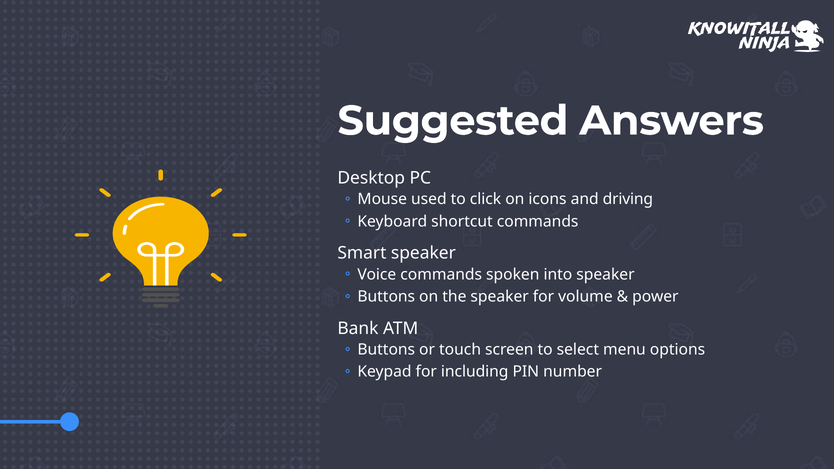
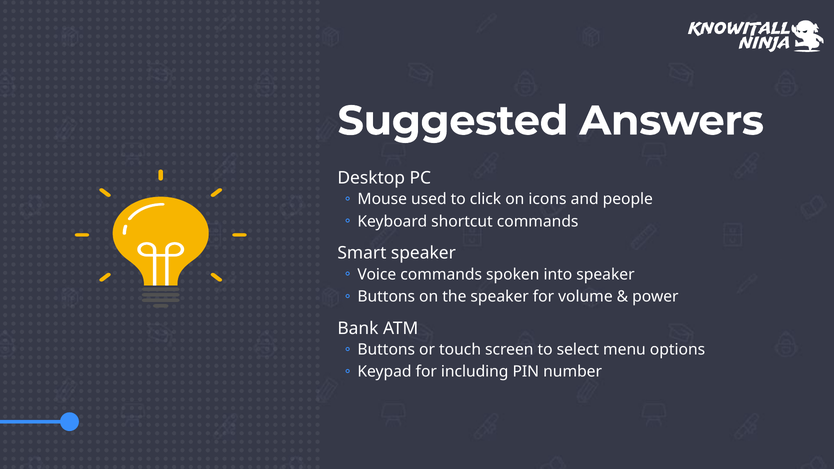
driving: driving -> people (628, 199)
